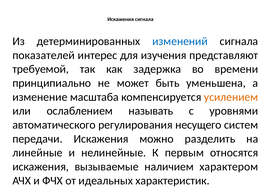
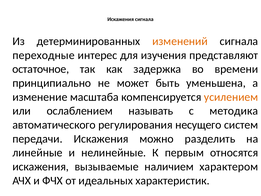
изменений colour: blue -> orange (180, 41)
показателей: показателей -> переходные (44, 55)
требуемой: требуемой -> остаточное (41, 69)
уровнями: уровнями -> методика (234, 111)
